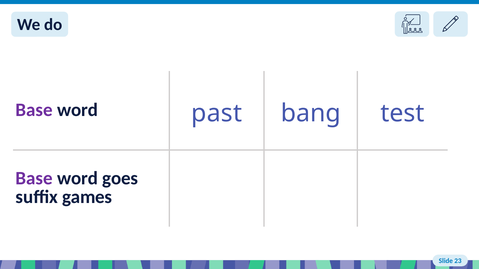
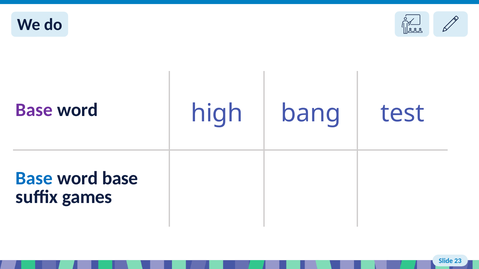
past: past -> high (217, 113)
Base colour: purple -> blue (34, 179)
word goes: goes -> base (120, 179)
